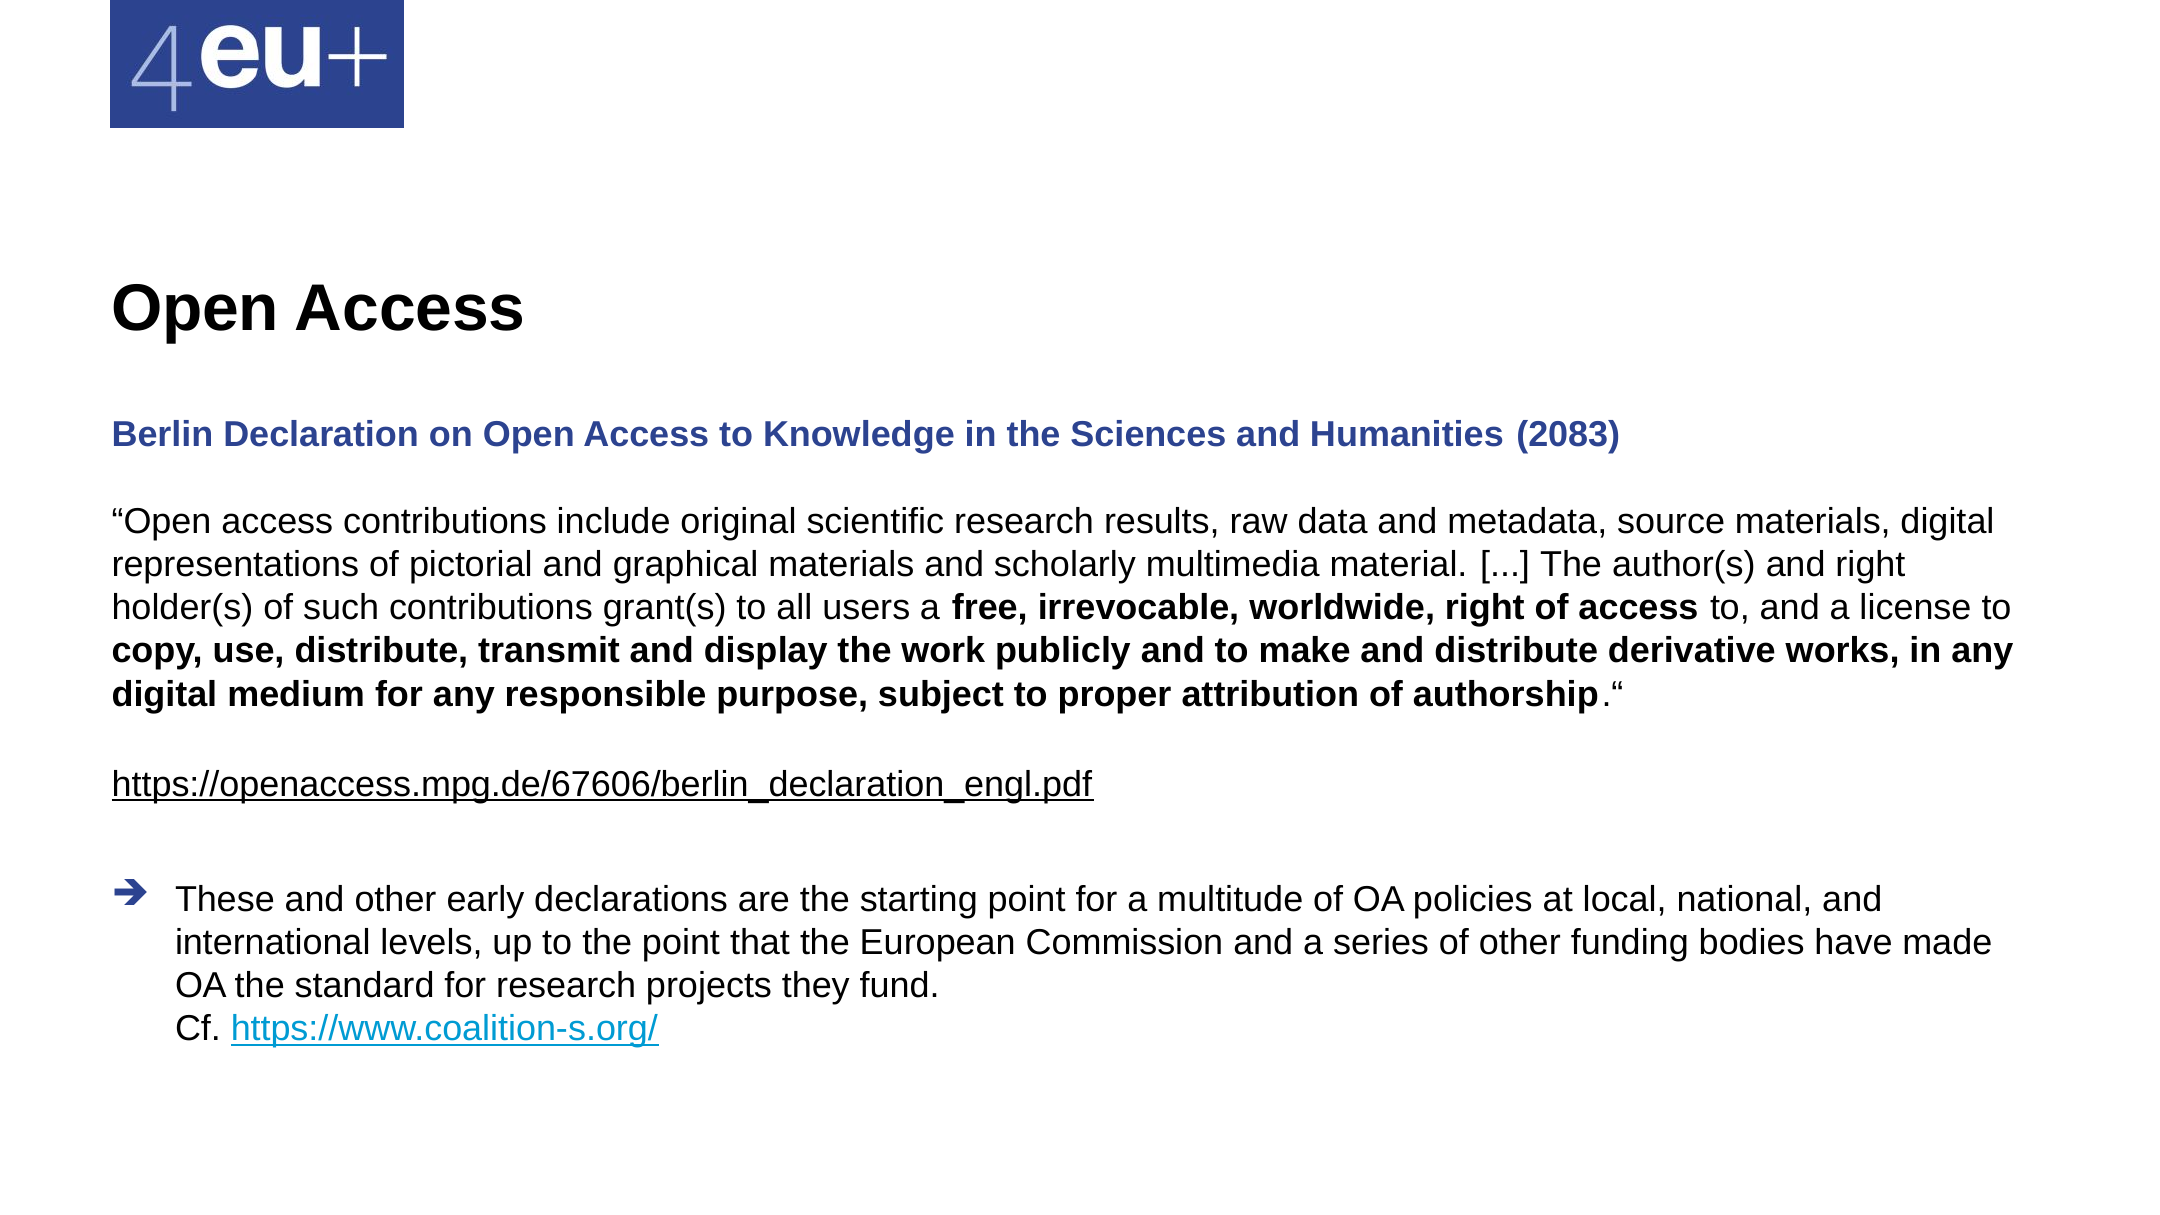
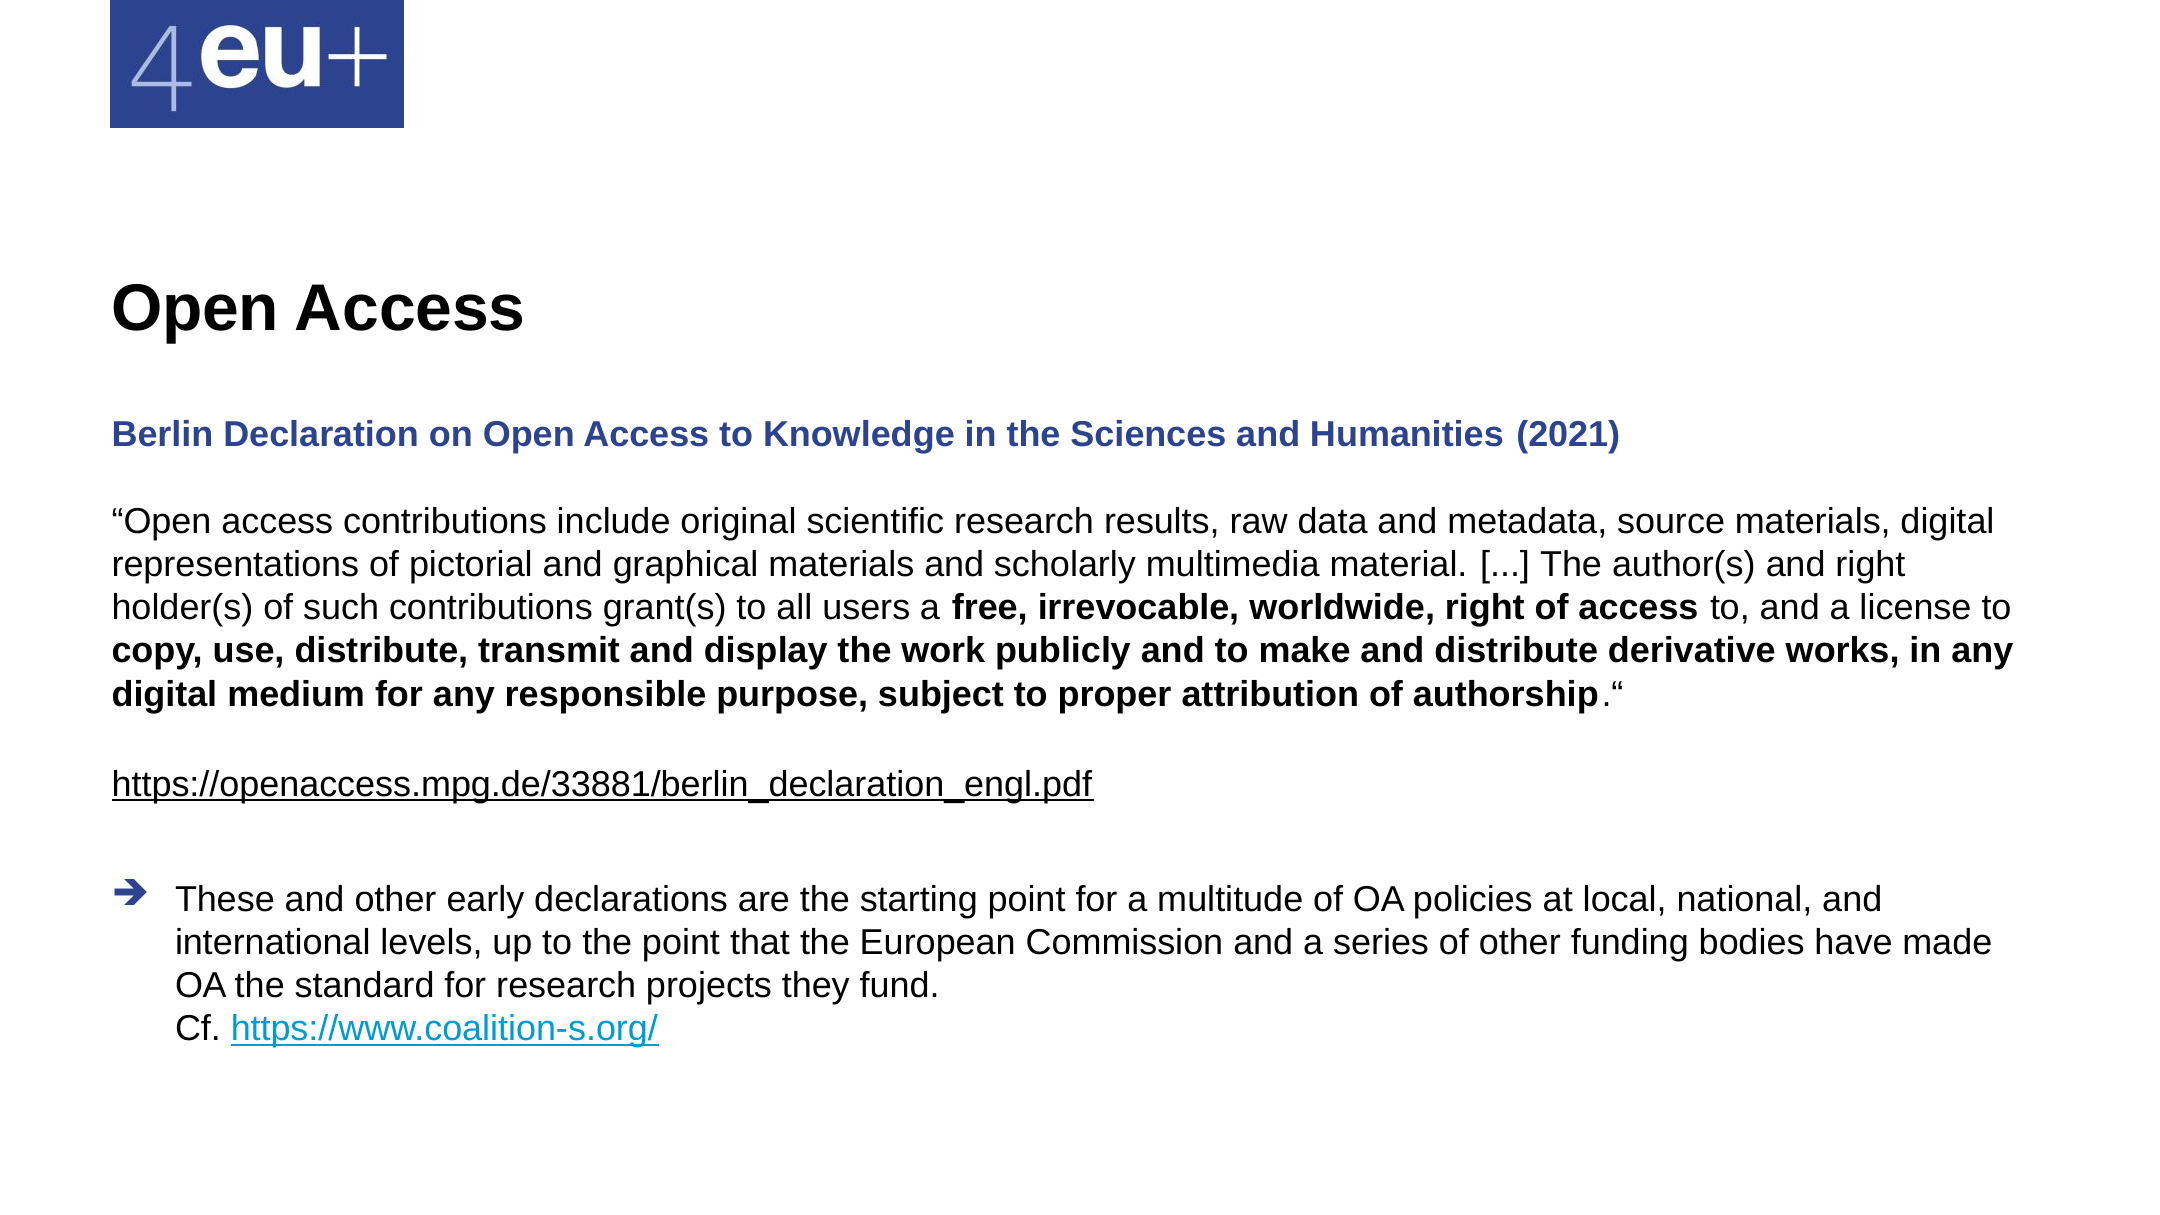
2083: 2083 -> 2021 (1568, 435)
https://openaccess.mpg.de/67606/berlin_declaration_engl.pdf: https://openaccess.mpg.de/67606/berlin_declaration_engl.pdf -> https://openaccess.mpg.de/33881/berlin_declaration_engl.pdf (602, 784)
